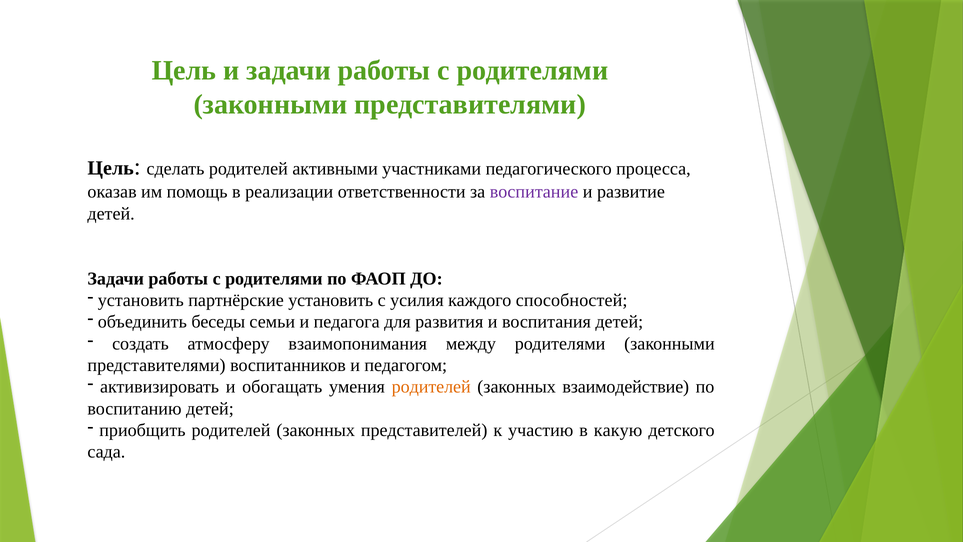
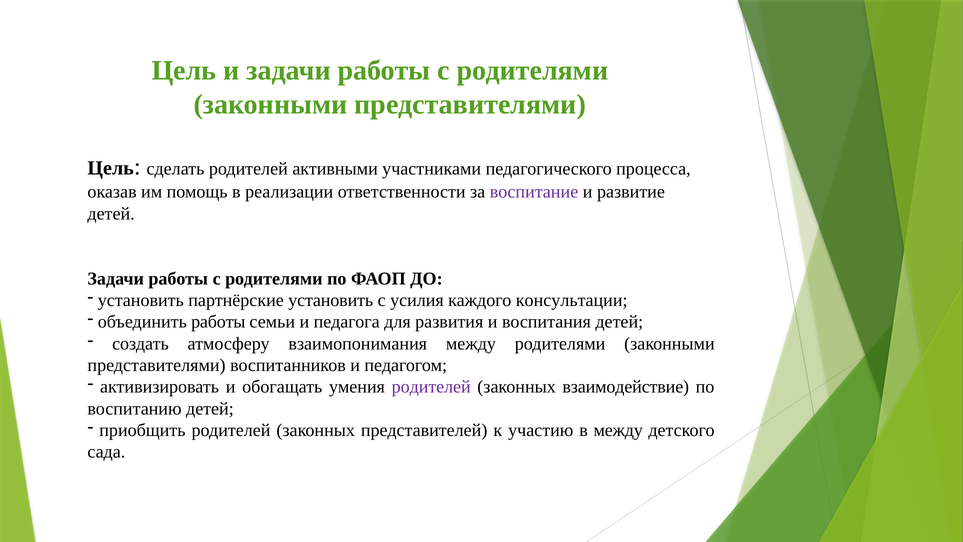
способностей: способностей -> консультации (572, 300)
объединить беседы: беседы -> работы (218, 322)
родителей colour: orange -> purple (431, 387)
в какую: какую -> между (618, 430)
